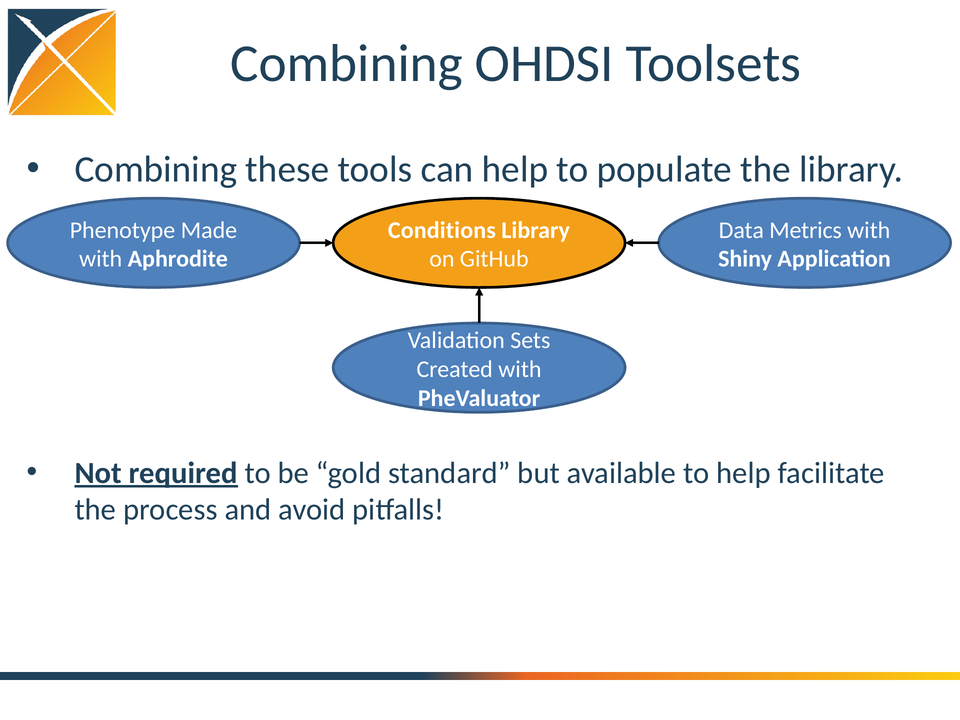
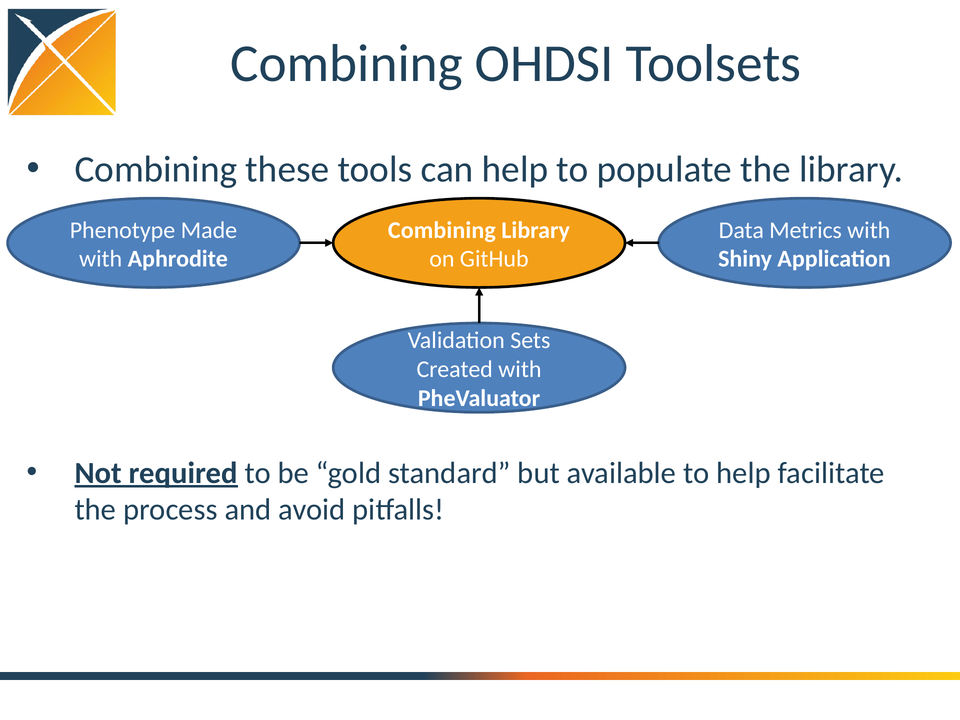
Conditions: Conditions -> Combining (442, 230)
